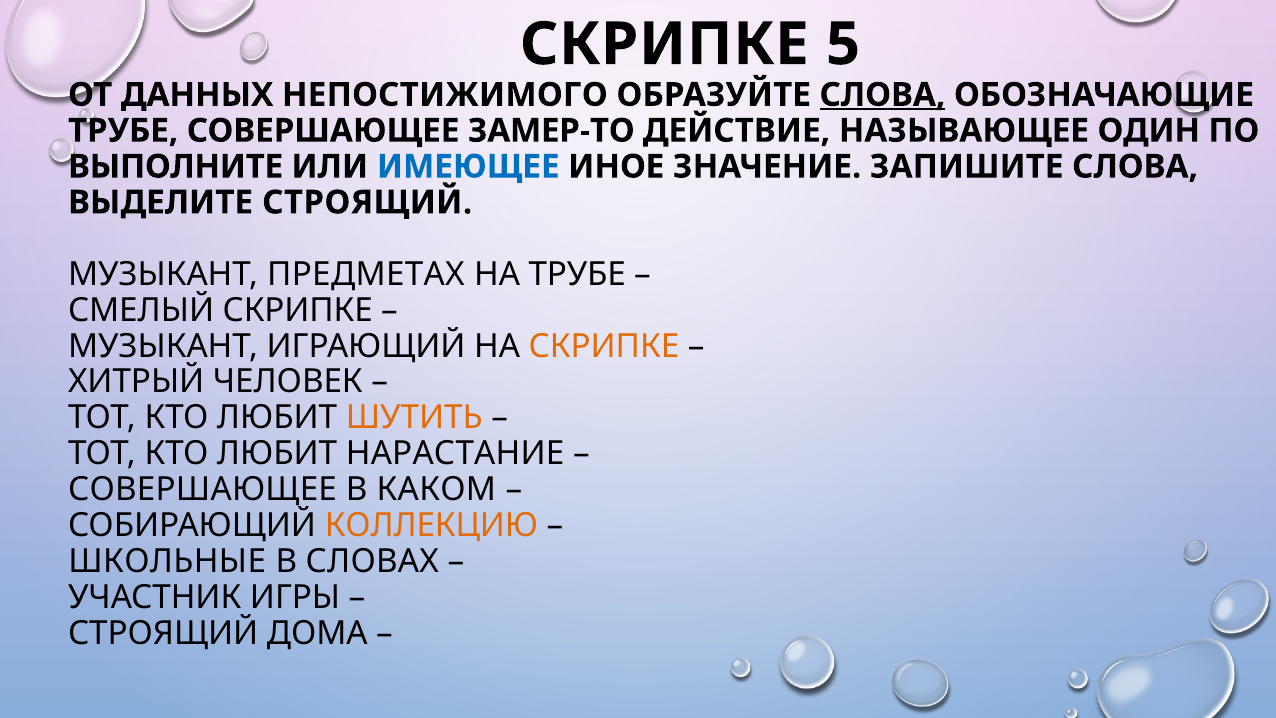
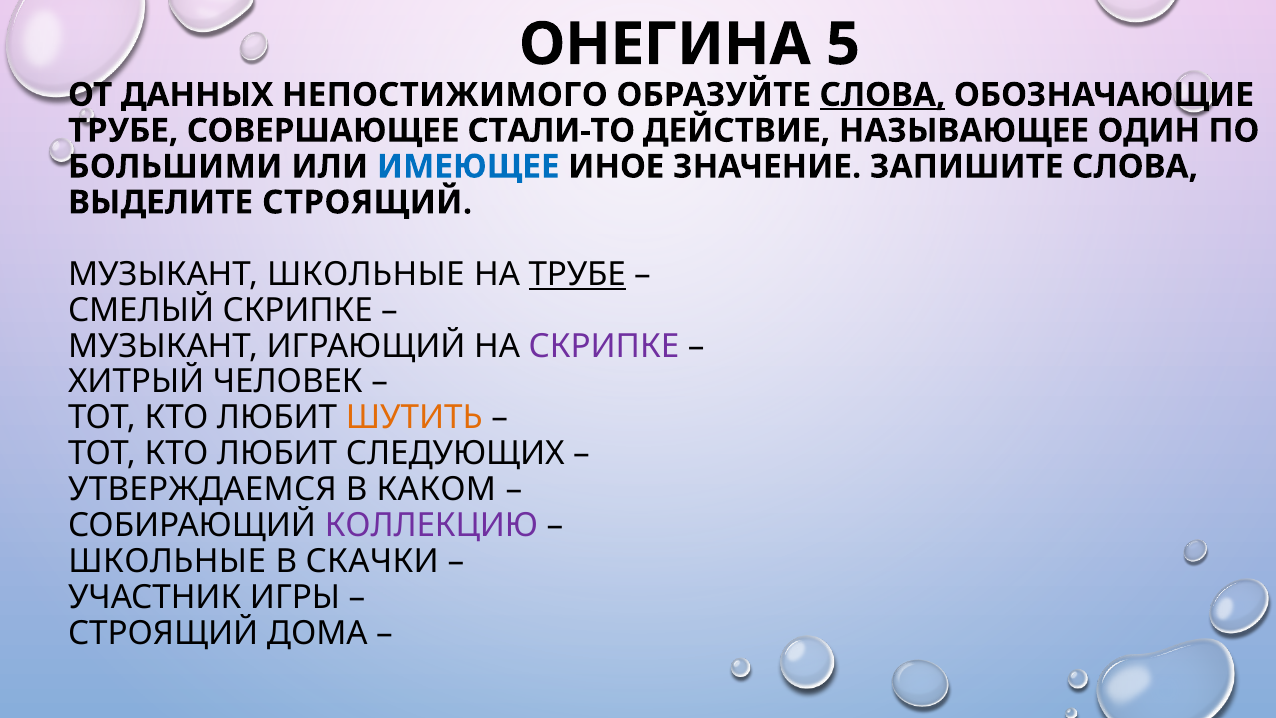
СКРИПКЕ: СКРИПКЕ -> ОНЕГИНА (665, 44)
ЗАМЕР-ТО: ЗАМЕР-ТО -> СТАЛИ-ТО (551, 131)
ВЫПОЛНИТЕ: ВЫПОЛНИТЕ -> БОЛЬШИМИ (175, 167)
МУЗЫКАНТ ПРЕДМЕТАХ: ПРЕДМЕТАХ -> ШКОЛЬНЫЕ (366, 274)
ТРУБЕ underline: none -> present (577, 274)
СКРИПКЕ colour: orange -> purple (604, 346)
НАРАСТАНИЕ: НАРАСТАНИЕ -> СЛЕДУЮЩИХ (455, 454)
СОВЕРШАЮЩЕЕ: СОВЕРШАЮЩЕЕ -> УТВЕРЖДАЕМСЯ (202, 489)
КОЛЛЕКЦИЮ colour: orange -> purple (431, 525)
СЛОВАХ: СЛОВАХ -> СКАЧКИ (372, 561)
